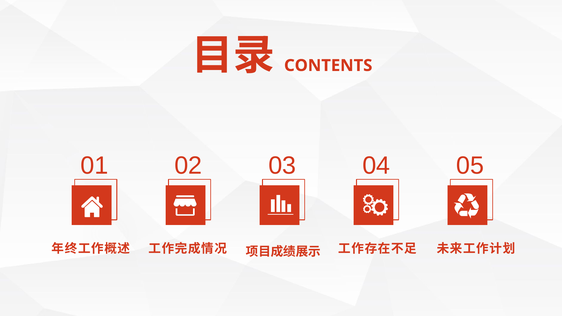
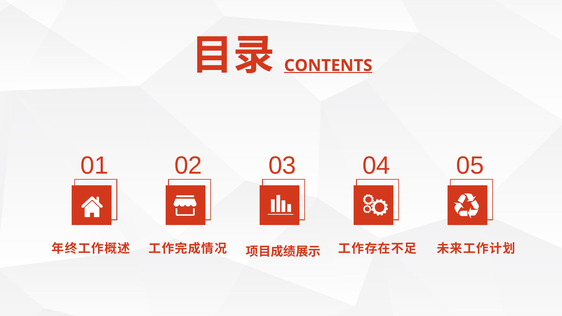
CONTENTS underline: none -> present (328, 66)
